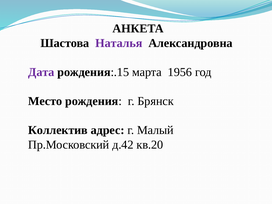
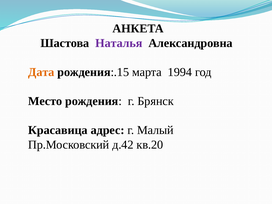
Дата colour: purple -> orange (41, 72)
1956: 1956 -> 1994 (180, 72)
Коллектив: Коллектив -> Красавица (58, 130)
